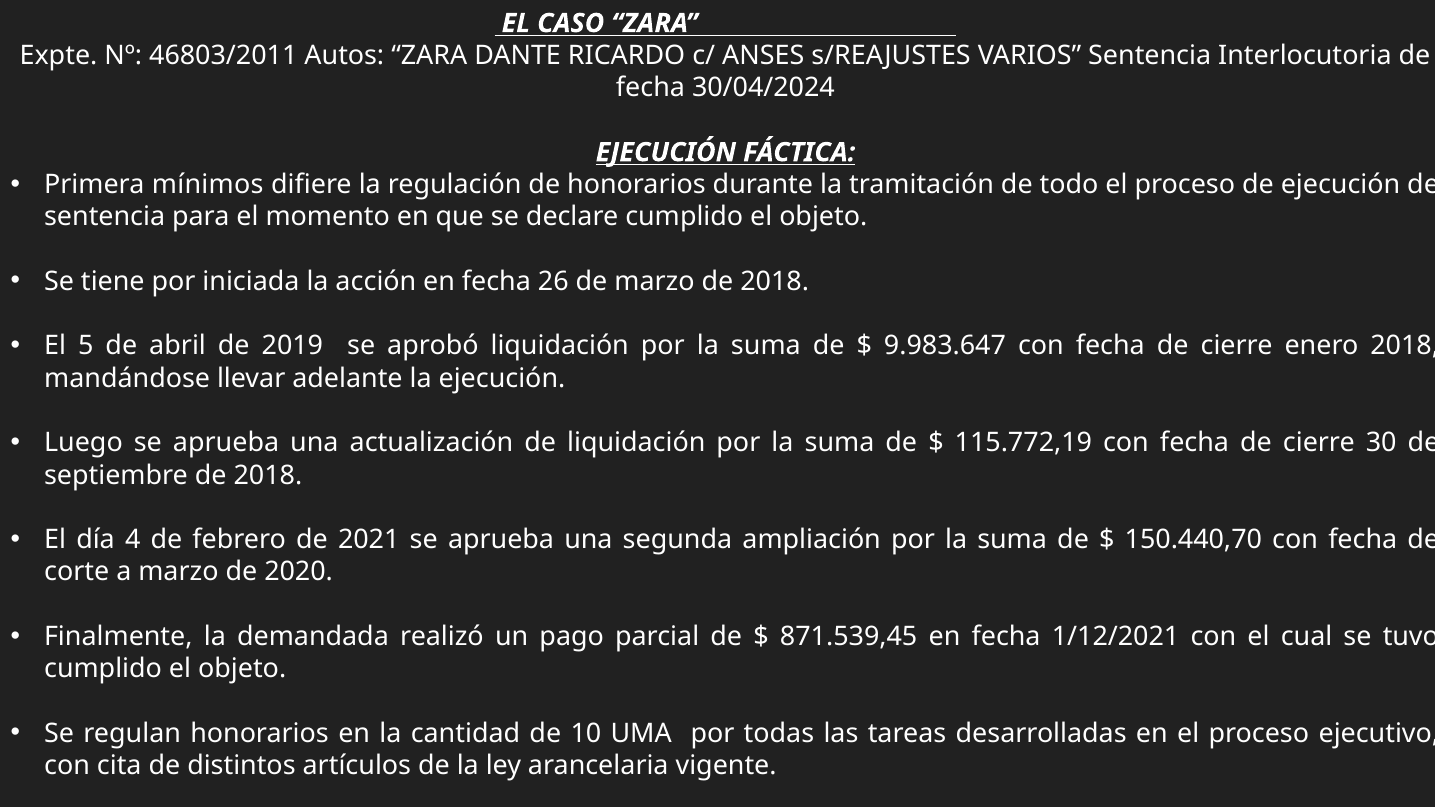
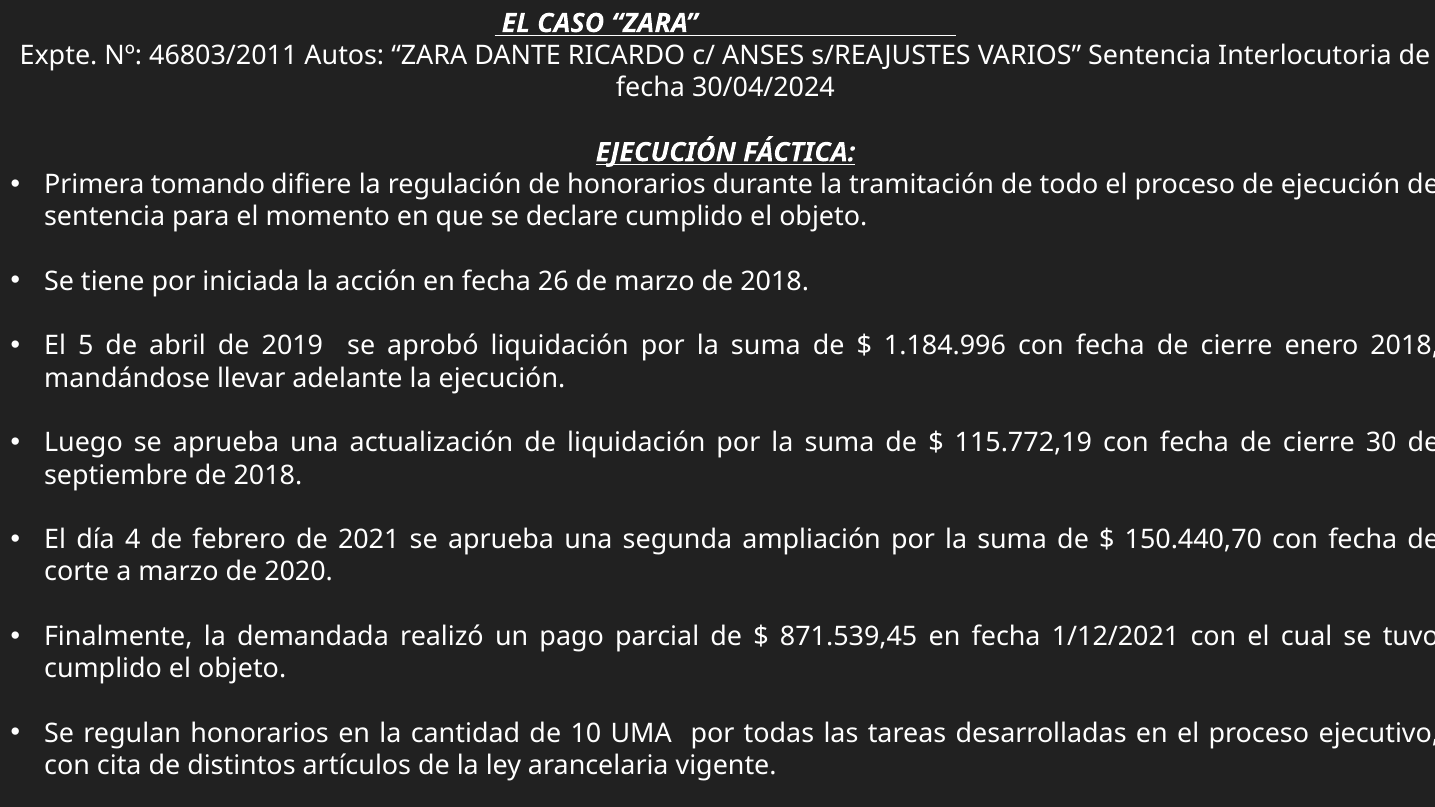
mínimos: mínimos -> tomando (208, 185)
9.983.647: 9.983.647 -> 1.184.996 (945, 346)
